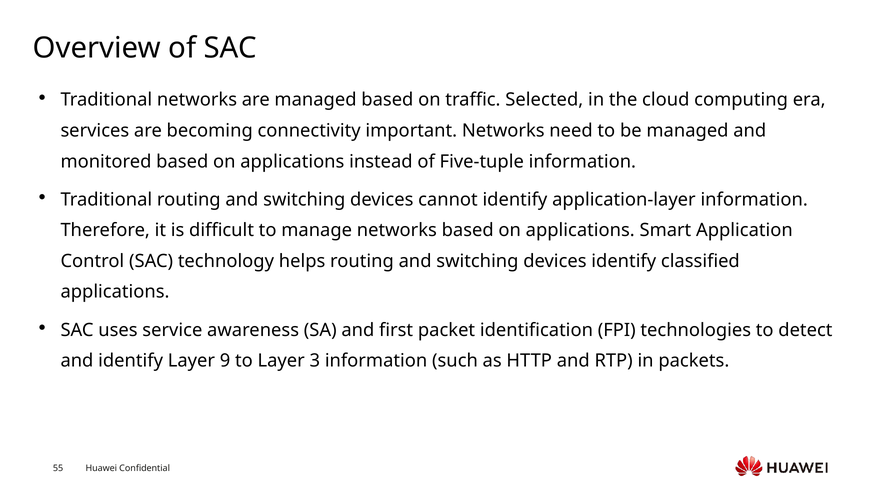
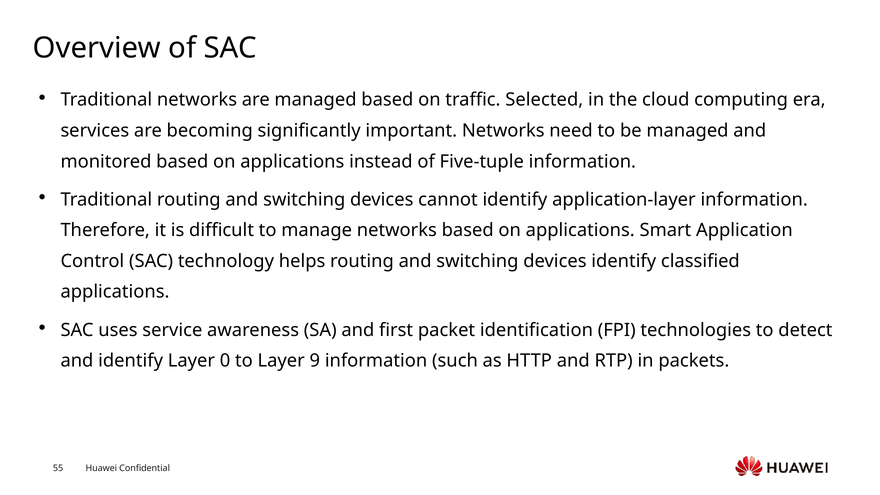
connectivity: connectivity -> significantly (309, 131)
9: 9 -> 0 (225, 361)
3: 3 -> 9 (315, 361)
